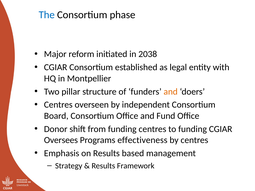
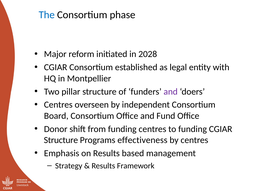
2038: 2038 -> 2028 (148, 54)
and colour: orange -> purple (171, 92)
Oversees: Oversees -> Structure (61, 140)
